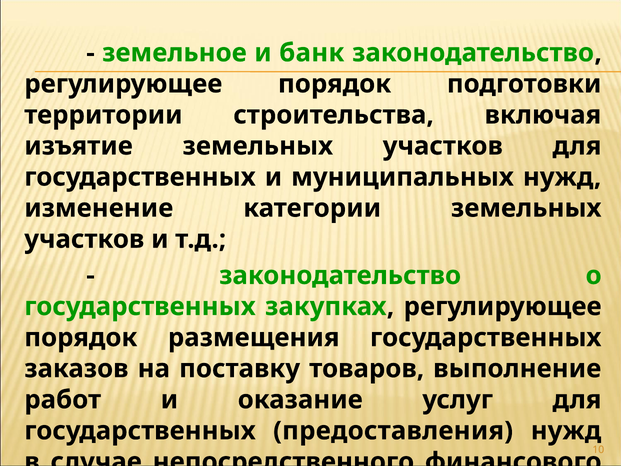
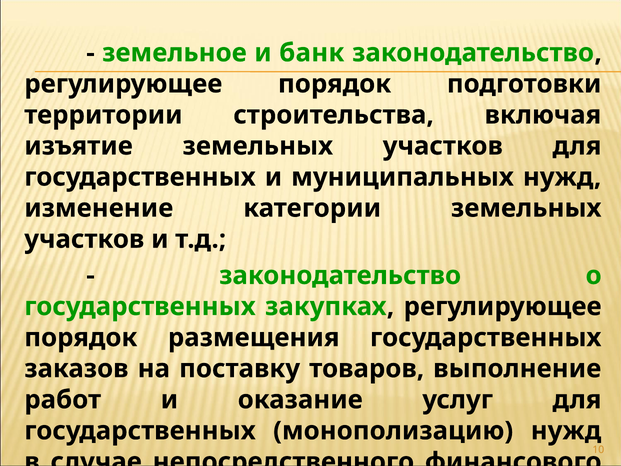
предоставления: предоставления -> монополизацию (393, 431)
